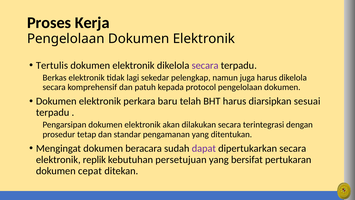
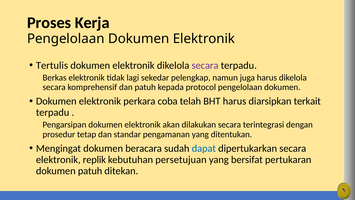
baru: baru -> coba (168, 101)
sesuai: sesuai -> terkait (307, 101)
dapat colour: purple -> blue (204, 148)
dokumen cepat: cepat -> patuh (90, 171)
